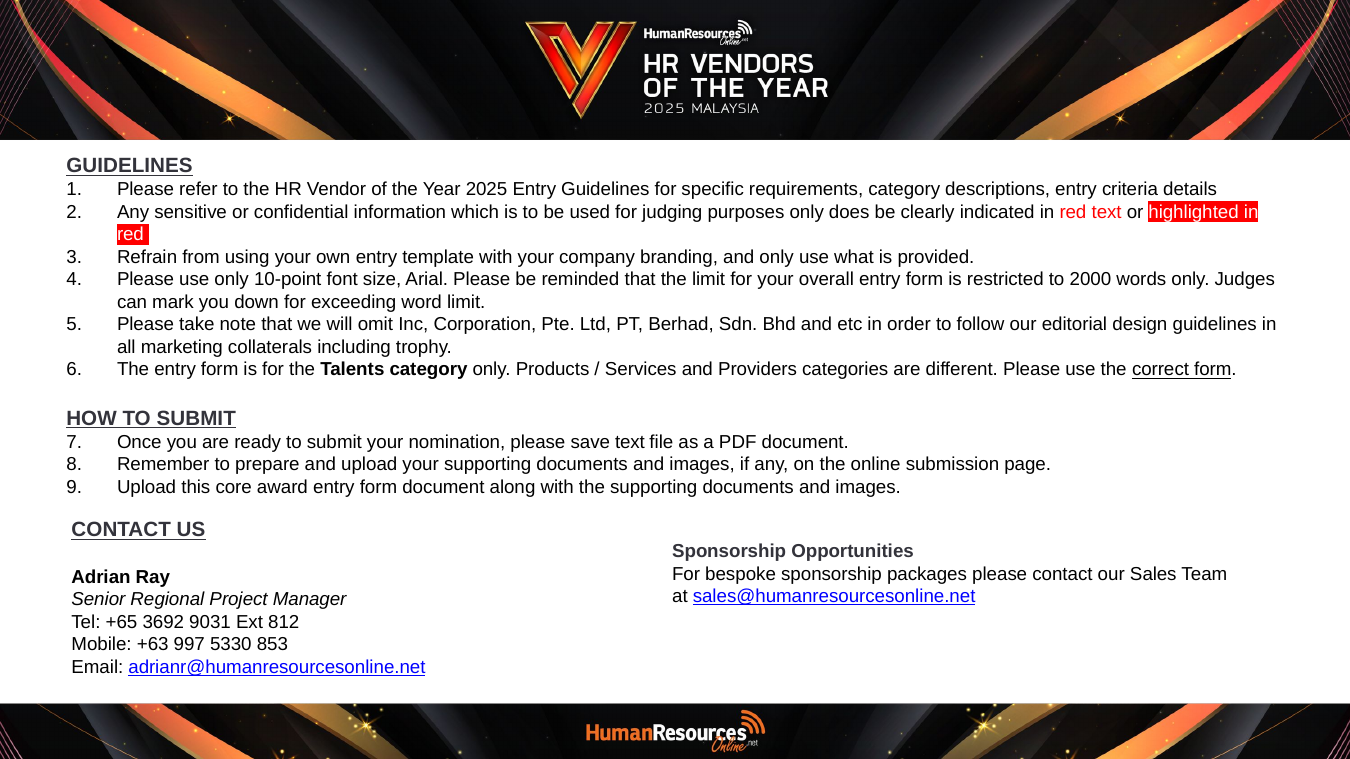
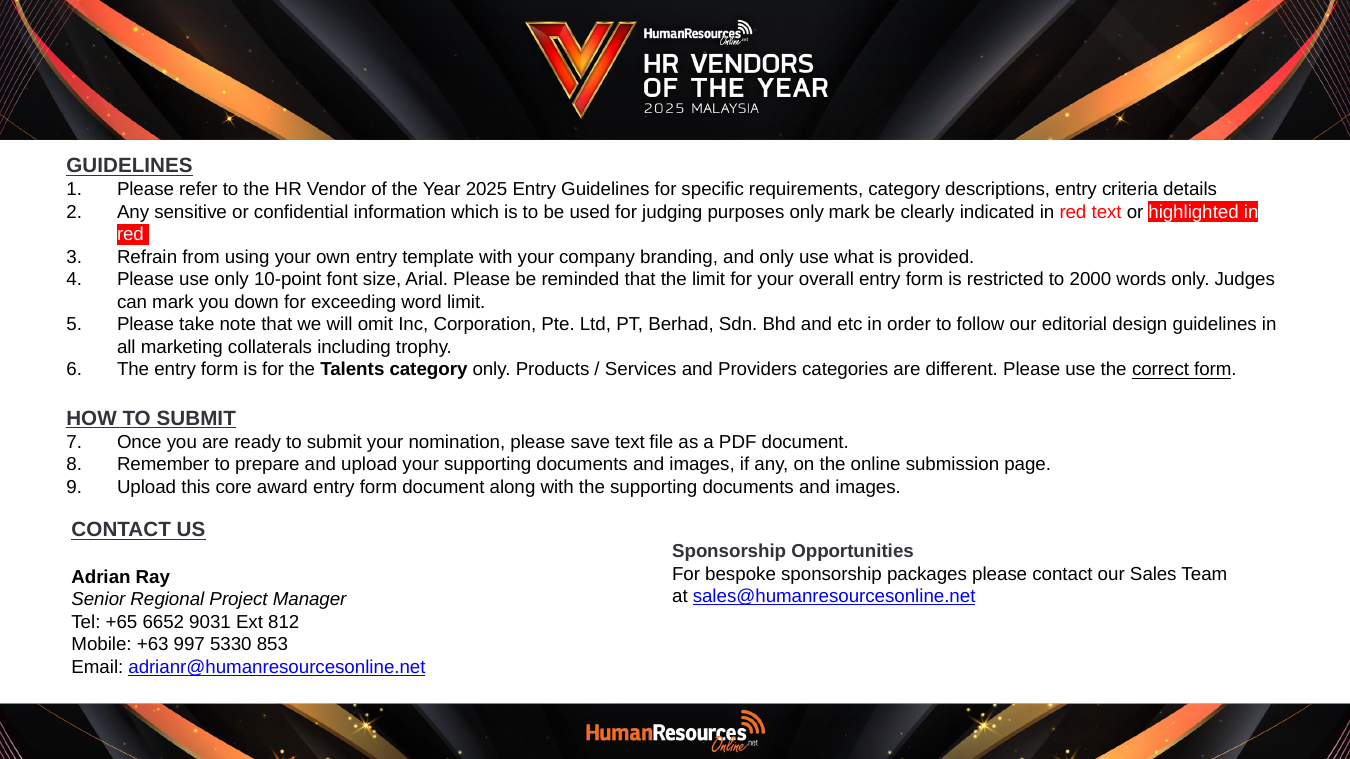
only does: does -> mark (849, 212)
3692: 3692 -> 6652 (163, 623)
